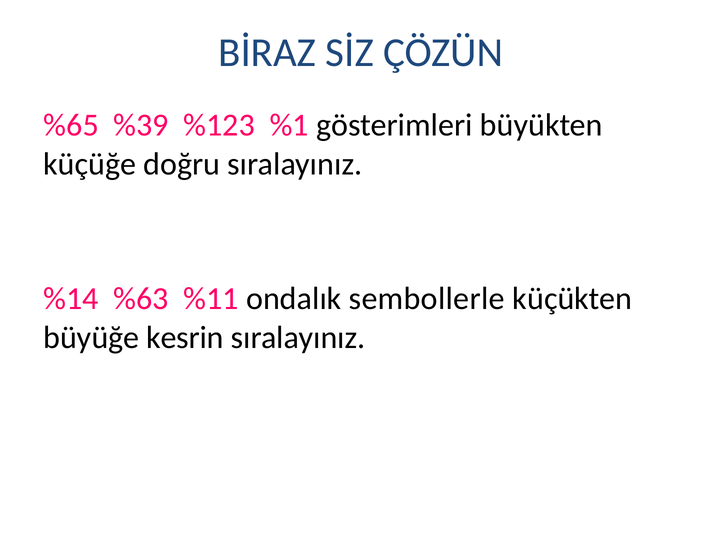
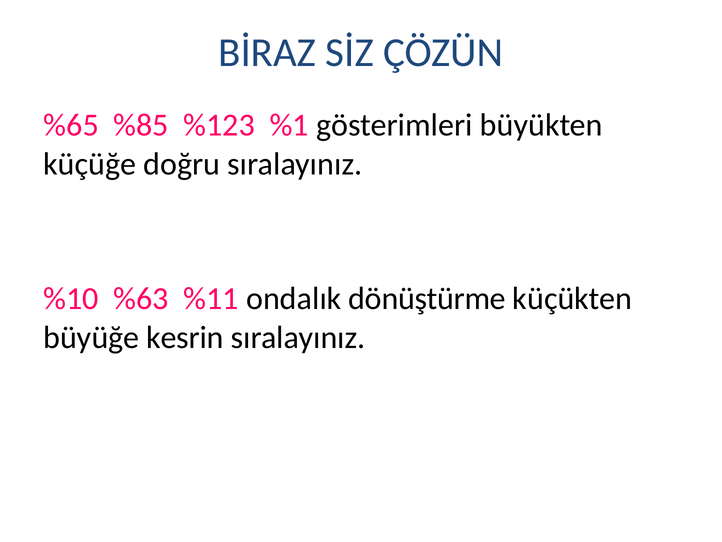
%39: %39 -> %85 (141, 125)
%14: %14 -> %10 (71, 299)
sembollerle: sembollerle -> dönüştürme (427, 299)
